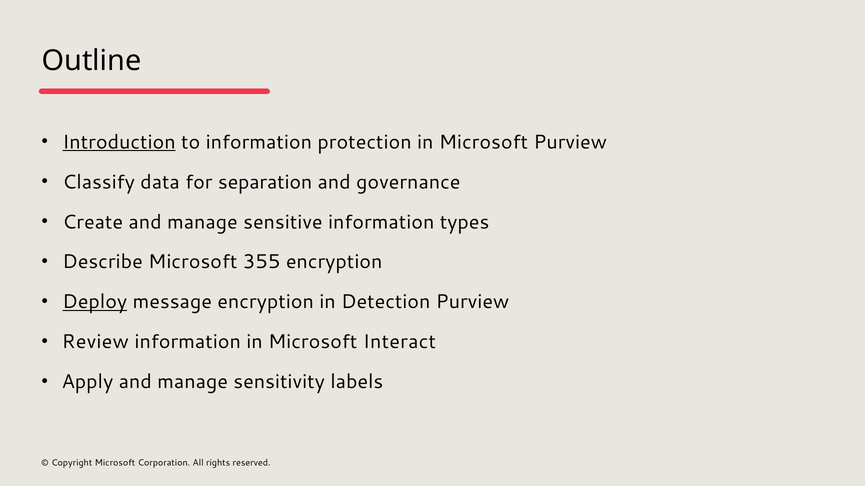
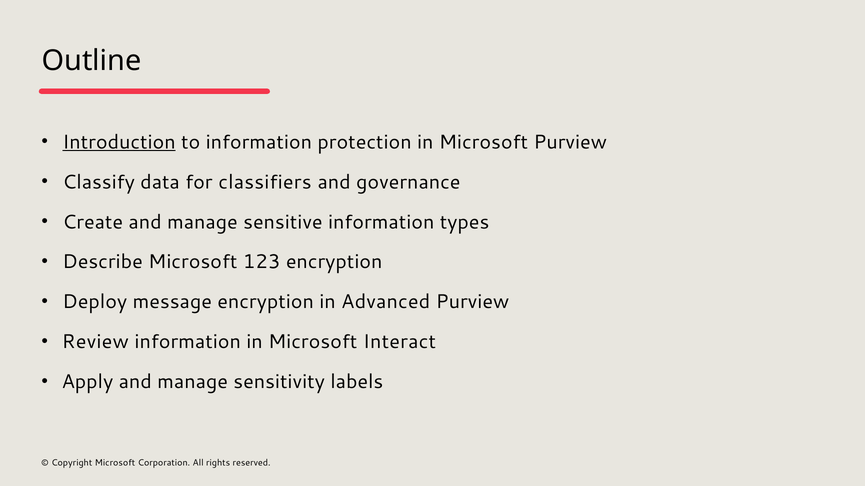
separation: separation -> classifiers (265, 182)
355: 355 -> 123 (262, 262)
Deploy underline: present -> none (95, 302)
Detection: Detection -> Advanced (386, 302)
